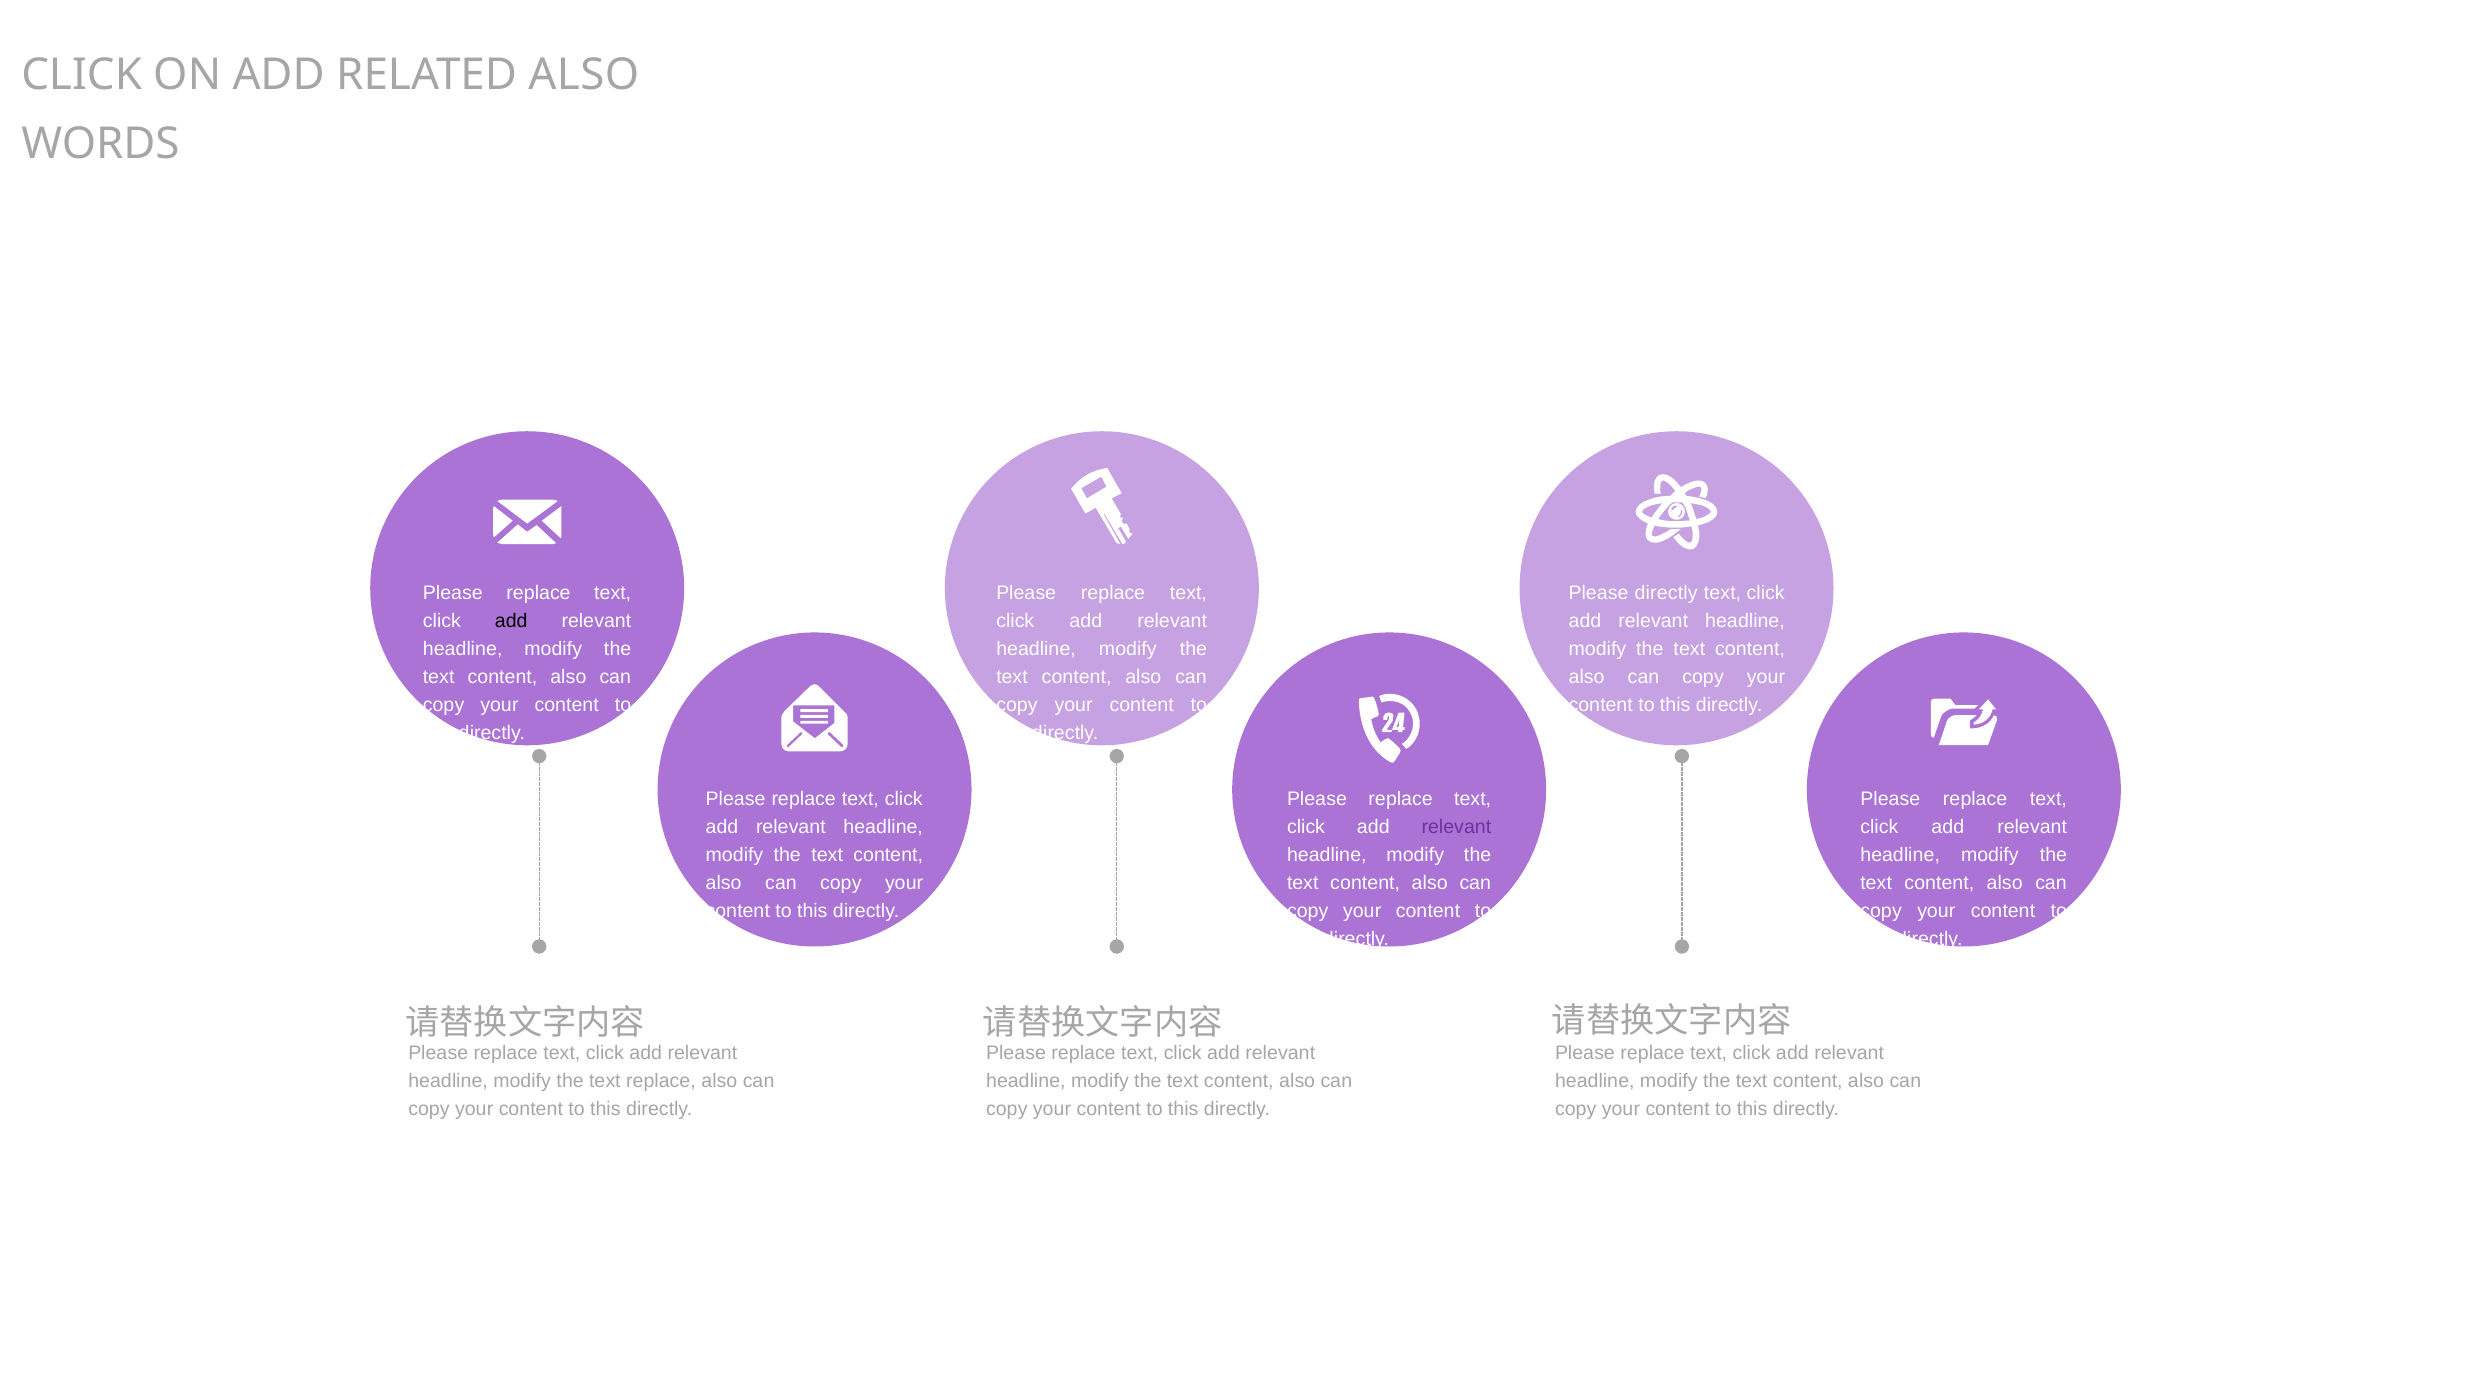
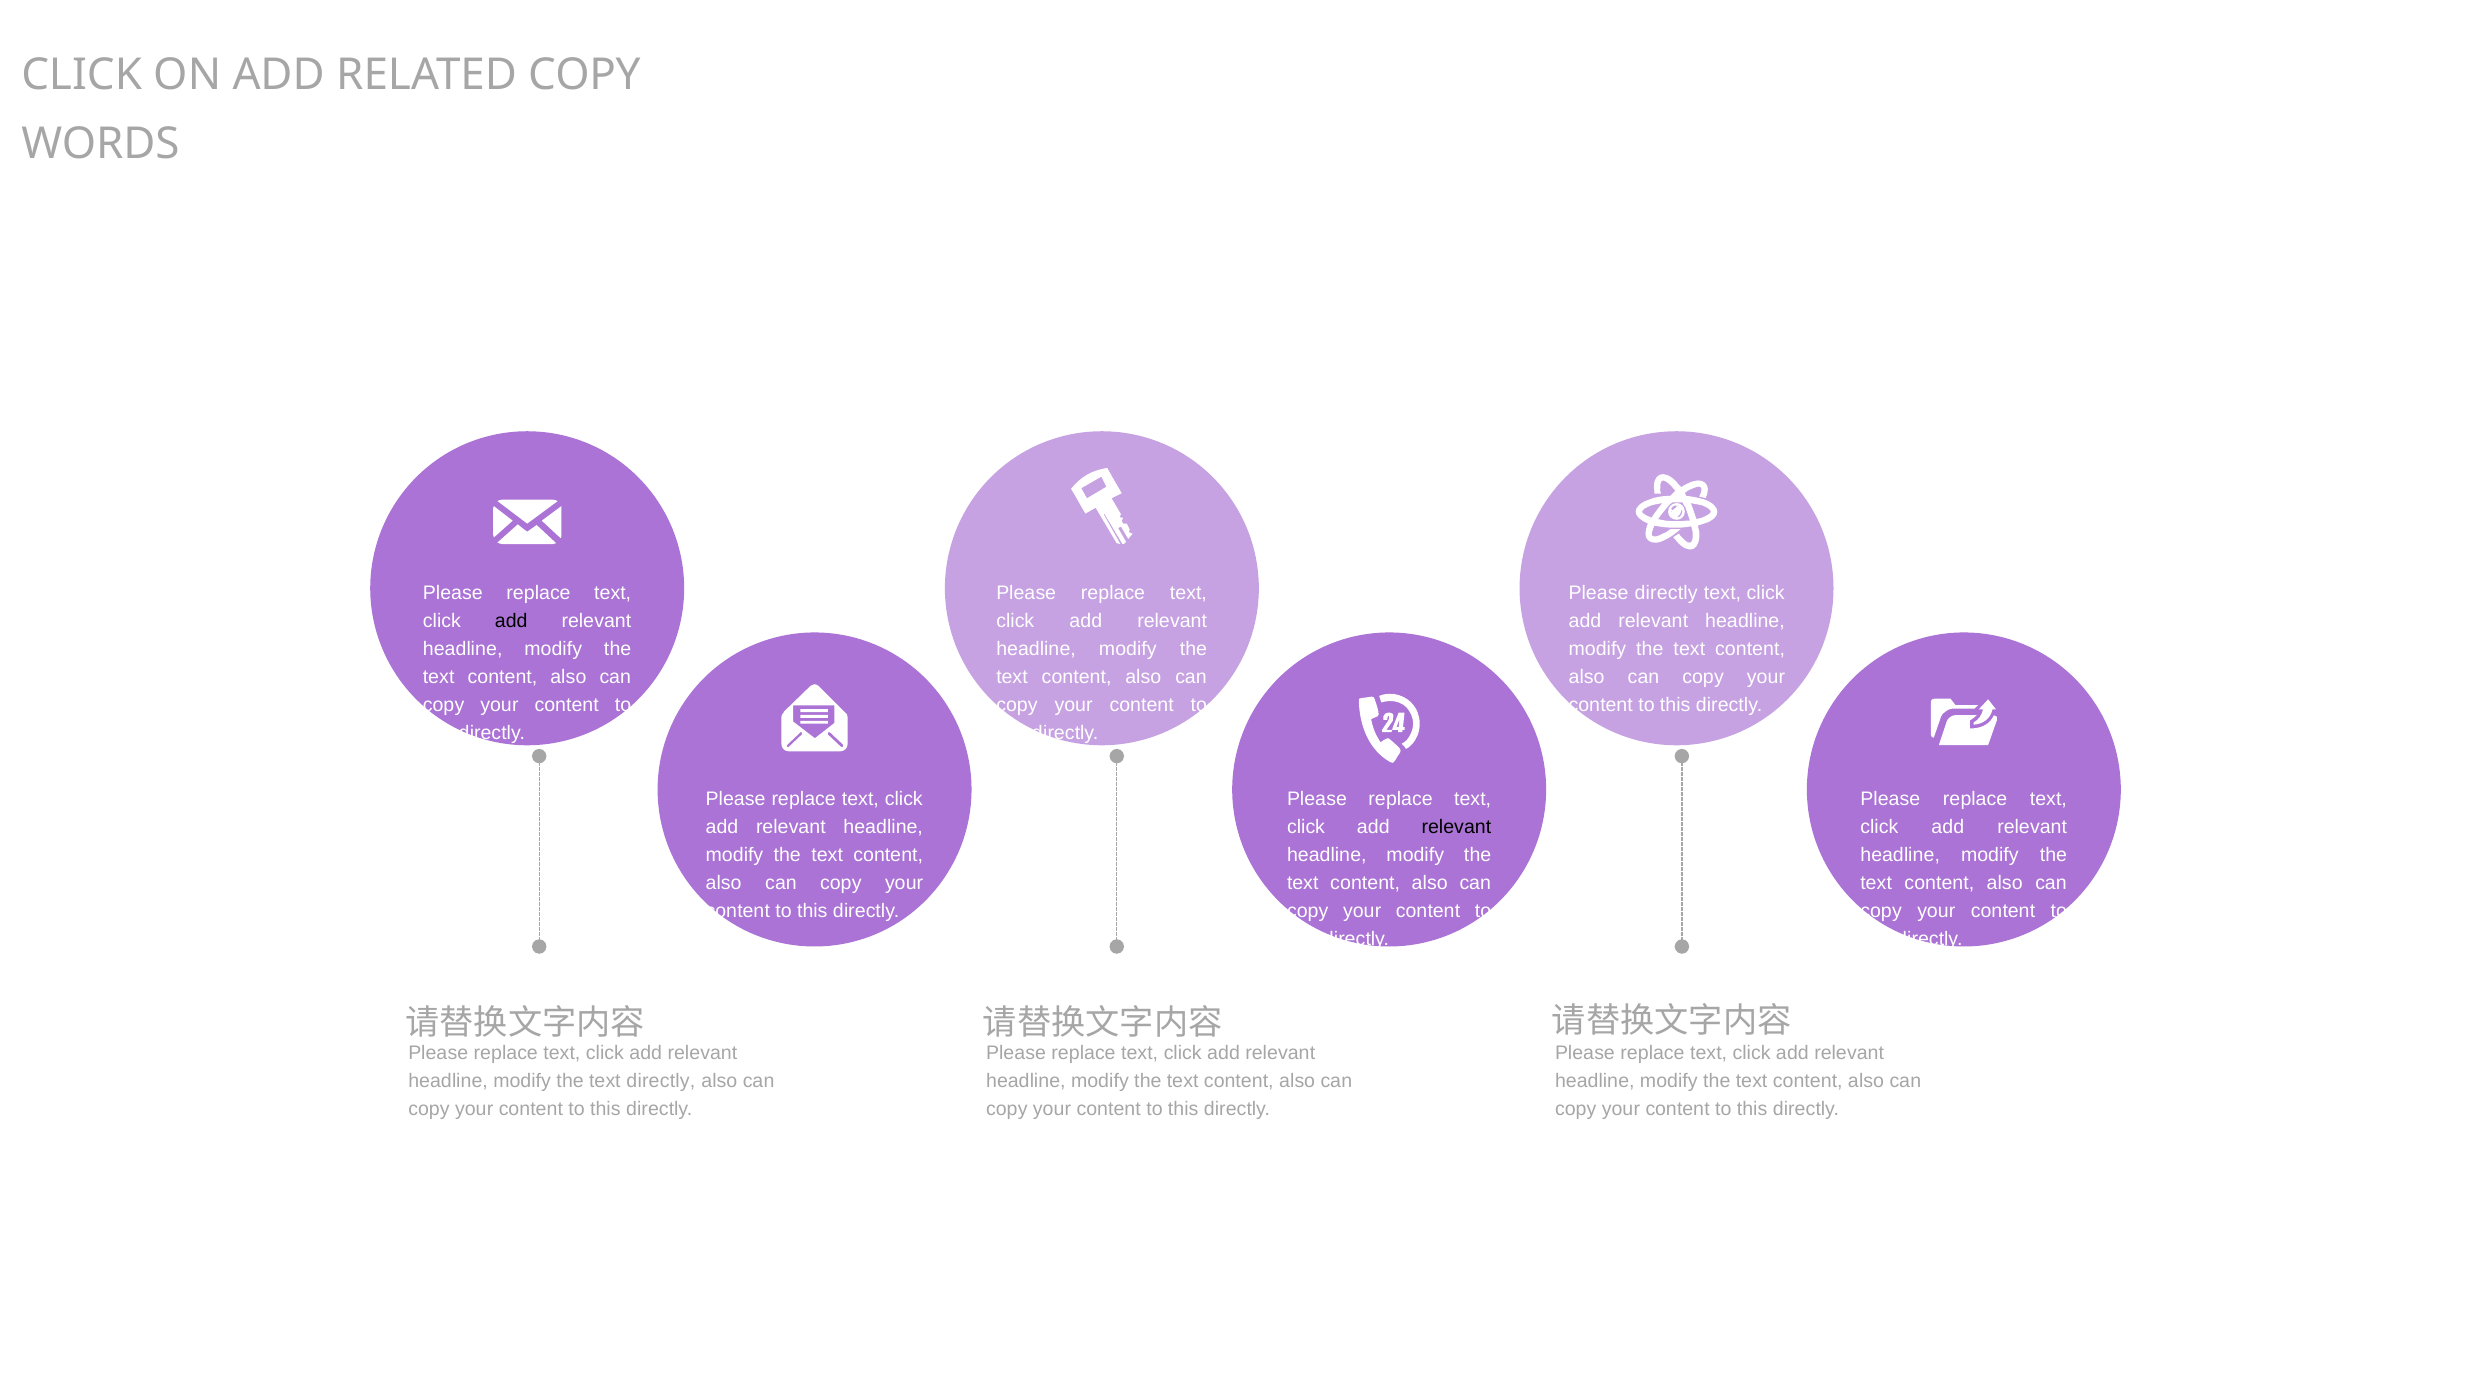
RELATED ALSO: ALSO -> COPY (584, 75)
relevant colour: purple -> black (1456, 827)
text replace: replace -> directly (661, 1080)
